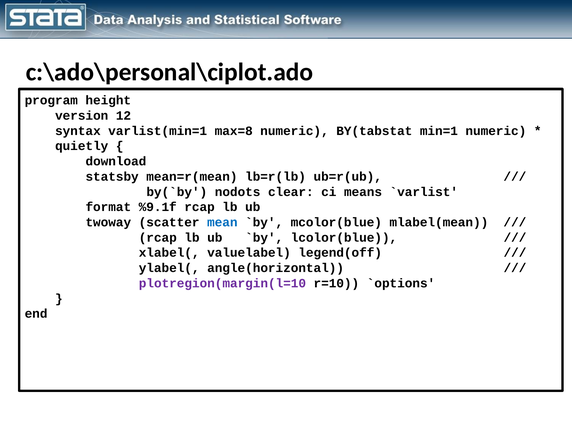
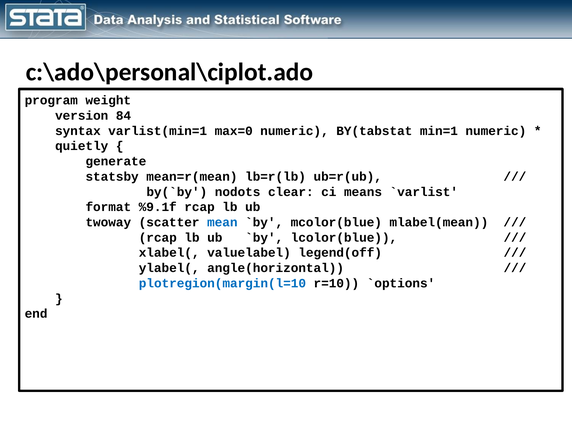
height: height -> weight (108, 100)
12: 12 -> 84 (123, 116)
max=8: max=8 -> max=0 (234, 131)
download: download -> generate (116, 161)
plotregion(margin(l=10 colour: purple -> blue (222, 283)
